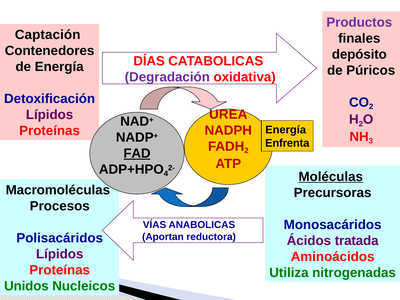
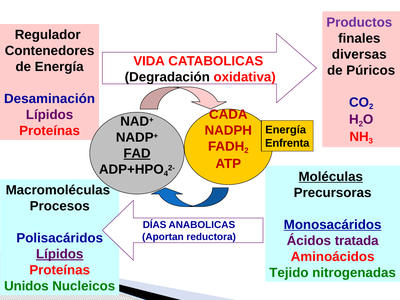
Captación: Captación -> Regulador (48, 35)
depósito: depósito -> diversas (359, 54)
DÍAS: DÍAS -> VIDA (149, 61)
Degradación colour: purple -> black (167, 77)
Detoxificación: Detoxificación -> Desaminación (50, 99)
UREA: UREA -> CADA (228, 114)
Monosacáridos underline: none -> present (333, 225)
VÍAS: VÍAS -> DÍAS (155, 225)
Lípidos underline: none -> present (60, 254)
Utiliza: Utiliza -> Tejido (289, 273)
